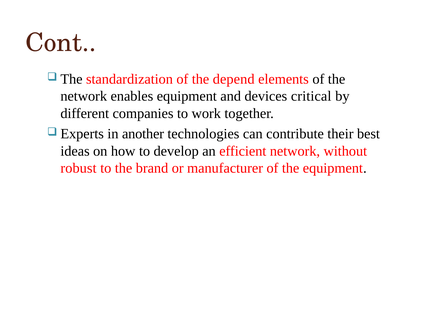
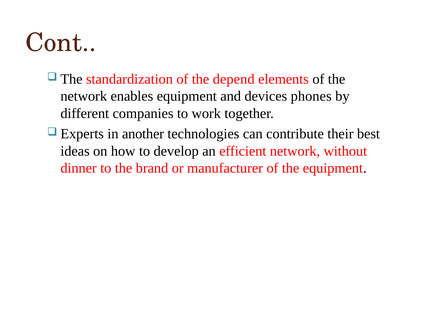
critical: critical -> phones (311, 96)
robust: robust -> dinner (79, 168)
